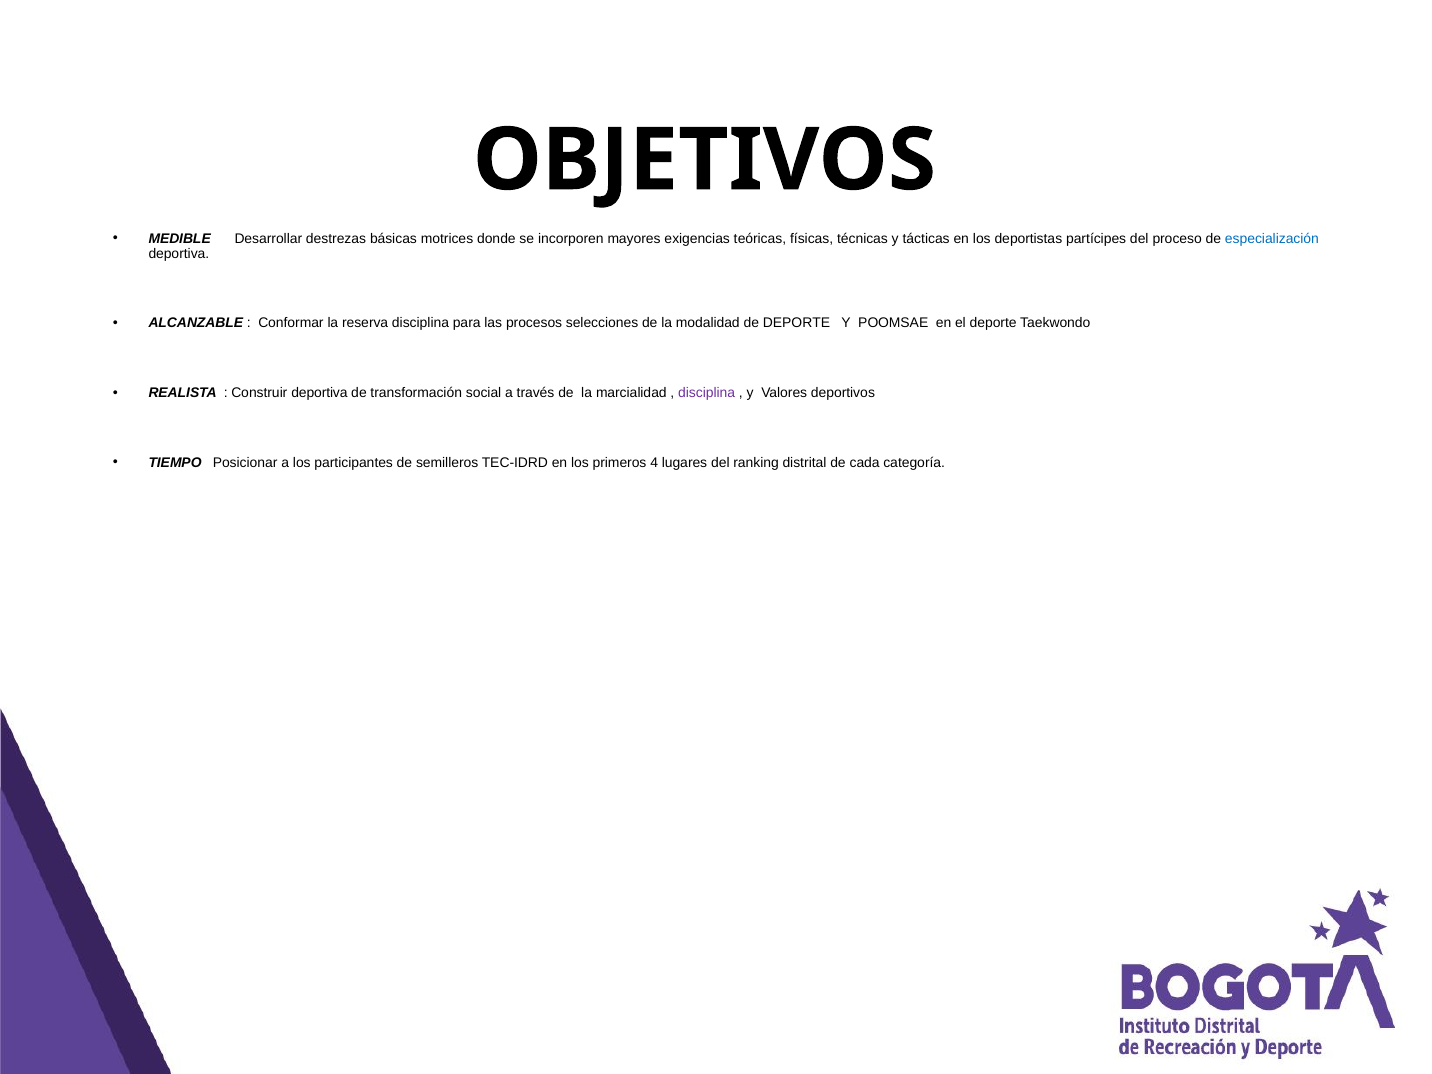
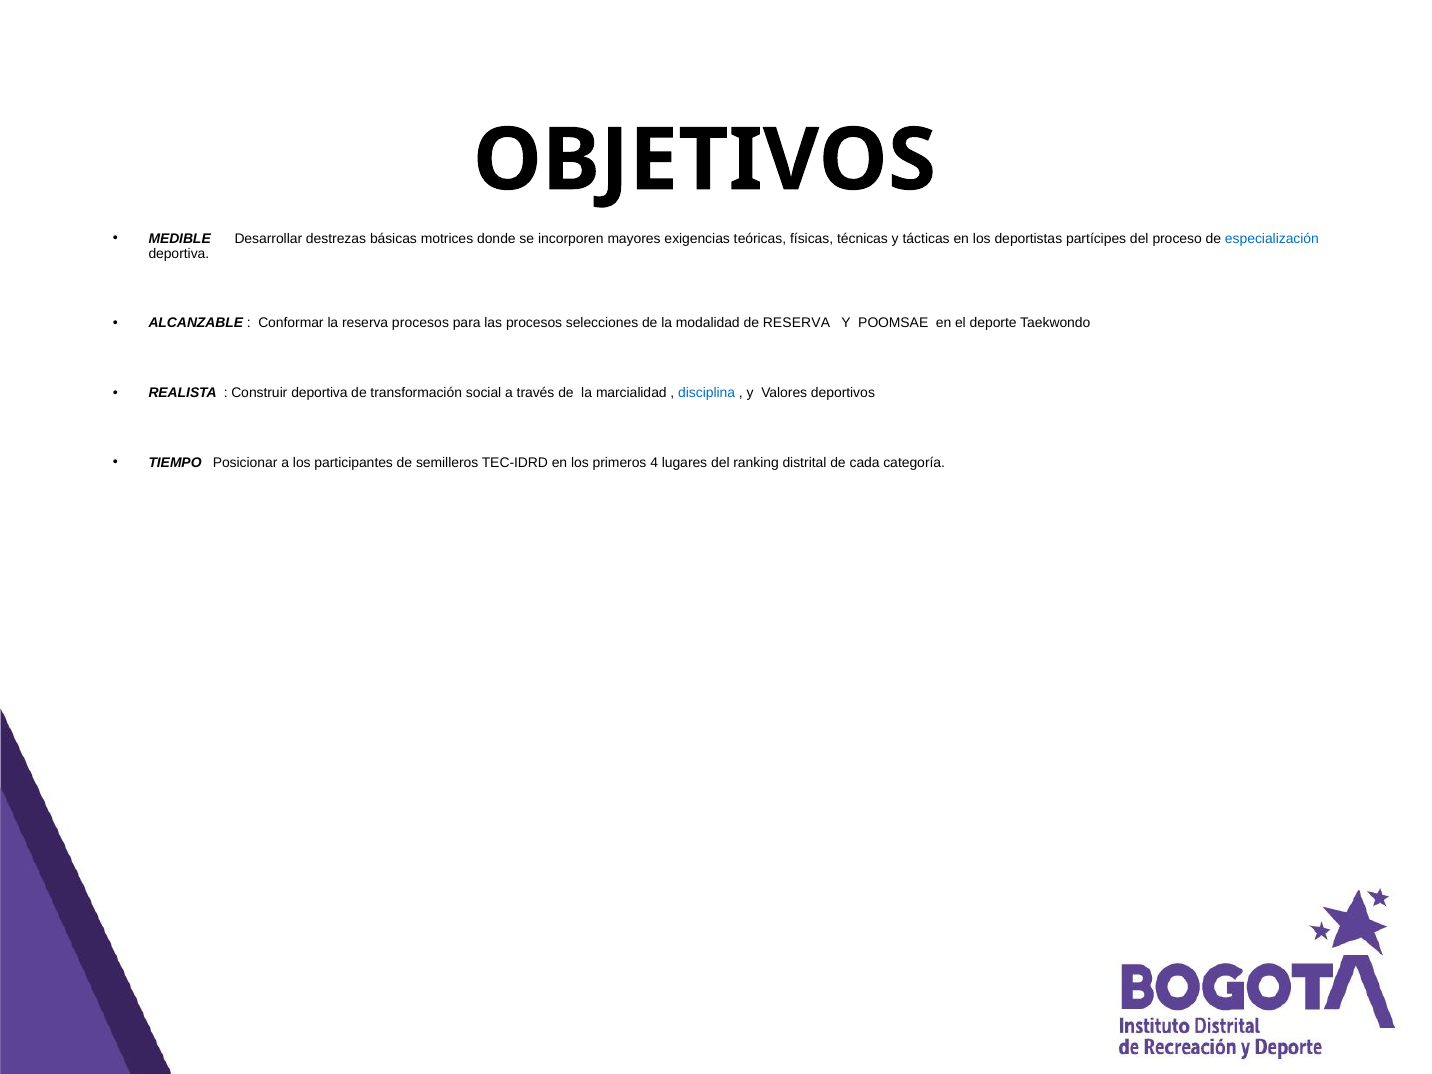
reserva disciplina: disciplina -> procesos (420, 323)
de DEPORTE: DEPORTE -> RESERVA (796, 323)
disciplina colour: purple -> blue (707, 393)
